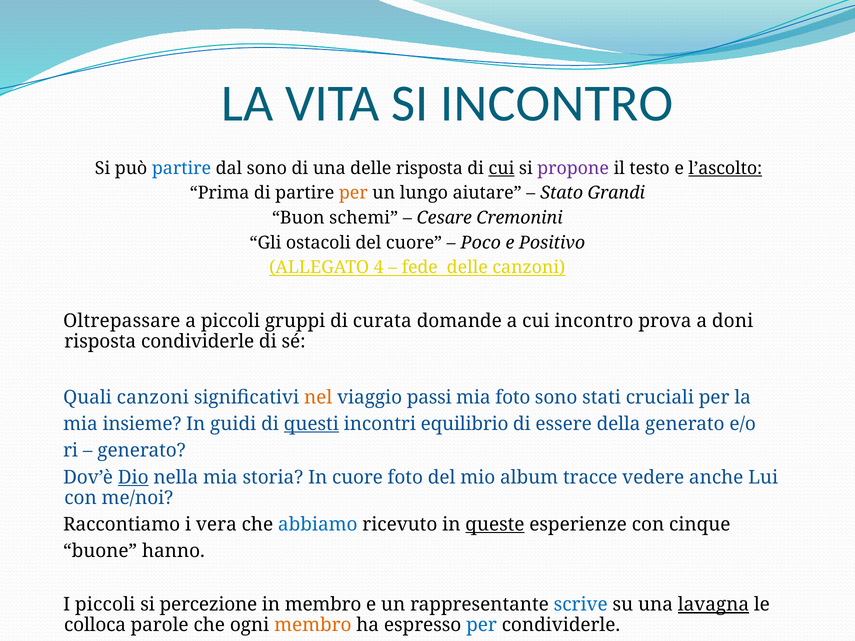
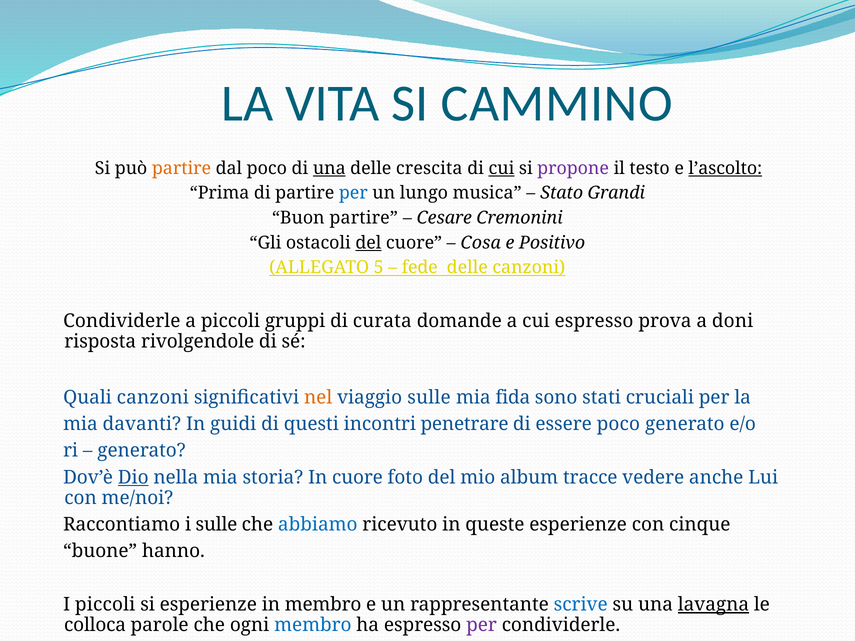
SI INCONTRO: INCONTRO -> CAMMINO (557, 104)
partire colour: blue -> orange (182, 168)
dal sono: sono -> poco (267, 168)
una underline: none -> present (329, 168)
delle risposta: risposta -> crescita (429, 168)
per colour: orange -> blue (353, 193)
aiutare: aiutare -> musica (487, 193)
Buon schemi: schemi -> partire (364, 218)
del underline: none -> present (368, 243)
Poco: Poco -> Cosa (481, 243)
4: 4 -> 5 (379, 268)
Oltrepassare: Oltrepassare -> Condividerle (122, 321)
cui incontro: incontro -> espresso (594, 321)
risposta condividerle: condividerle -> rivolgendole (198, 342)
viaggio passi: passi -> sulle (429, 397)
mia foto: foto -> fida (513, 397)
insieme: insieme -> davanti (142, 424)
questi underline: present -> none (311, 424)
equilibrio: equilibrio -> penetrare (465, 424)
essere della: della -> poco (618, 424)
i vera: vera -> sulle (217, 525)
queste underline: present -> none (495, 525)
si percezione: percezione -> esperienze (208, 605)
membro colour: orange -> blue (313, 625)
per colour: blue -> purple (482, 625)
